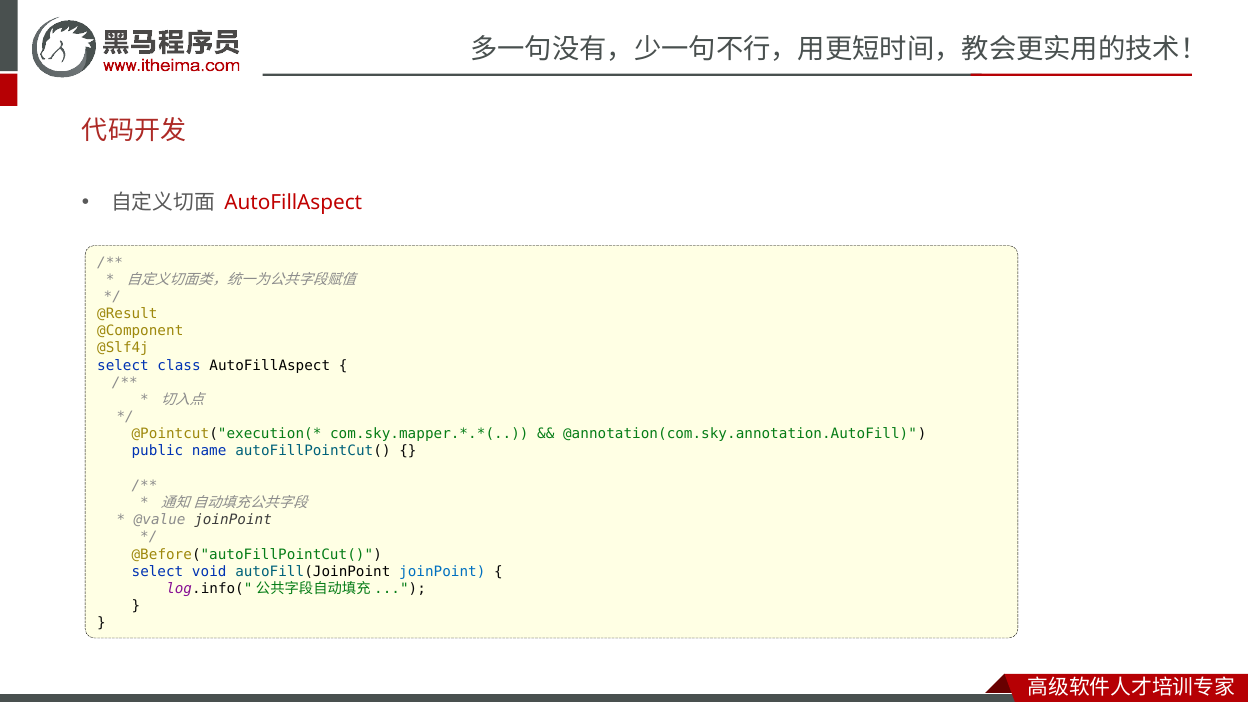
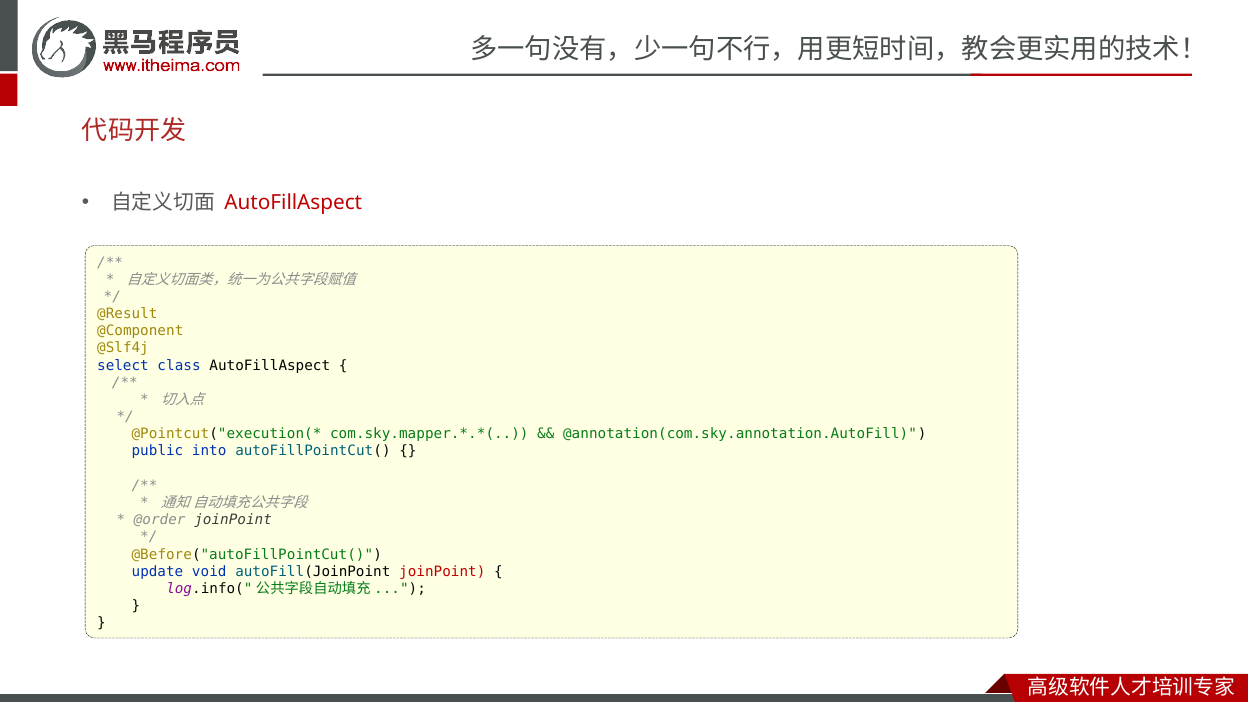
name: name -> into (209, 451)
@value: @value -> @order (160, 520)
select: select -> update (157, 571)
joinPoint colour: blue -> red (442, 571)
